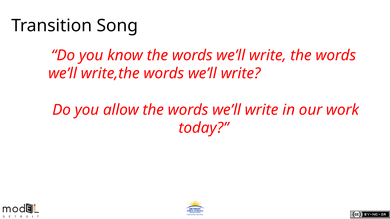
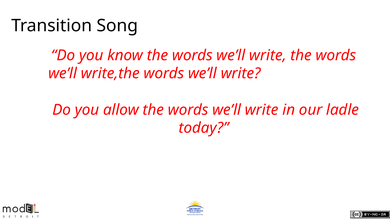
work: work -> ladle (343, 110)
